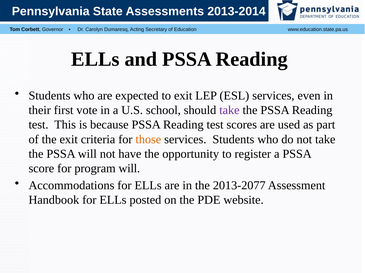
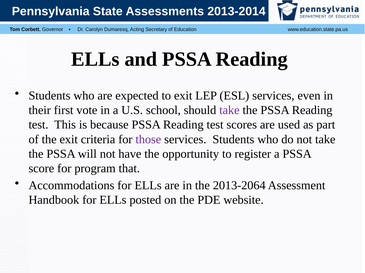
those colour: orange -> purple (148, 140)
program will: will -> that (129, 169)
2013-2077: 2013-2077 -> 2013-2064 (239, 186)
